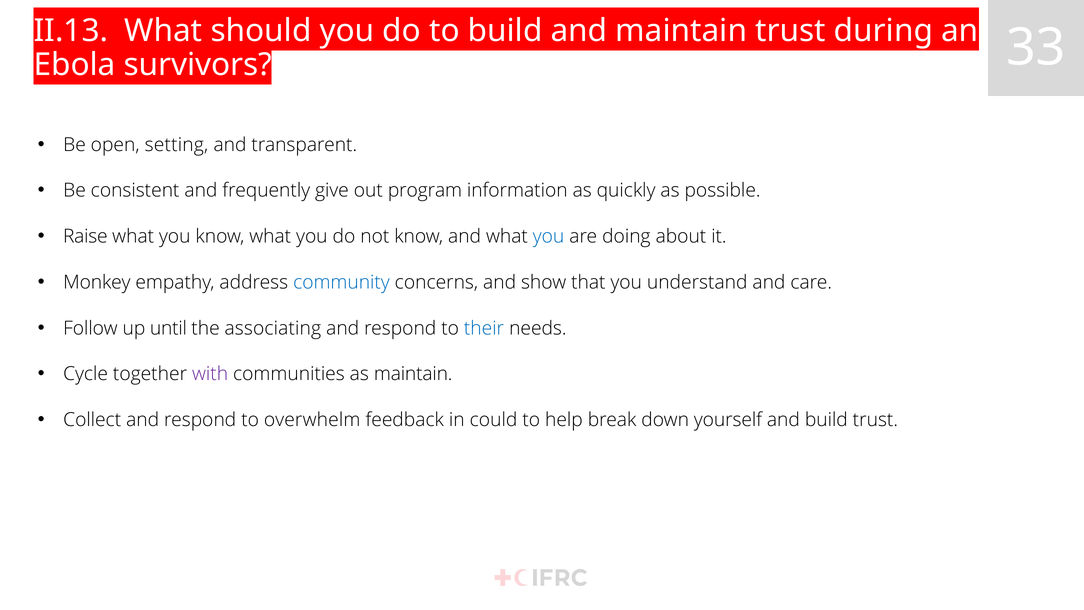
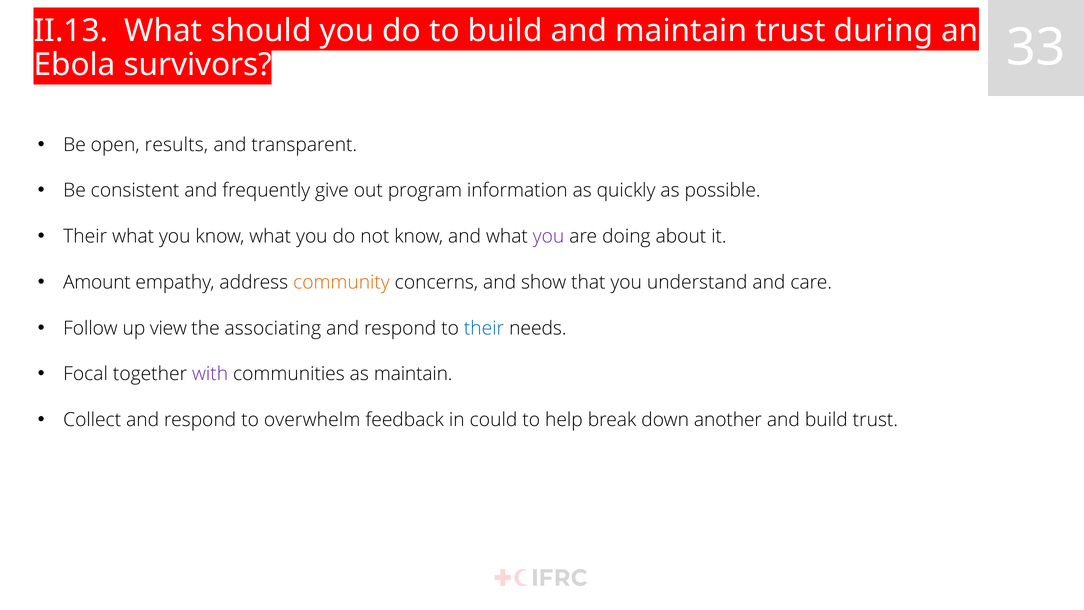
setting: setting -> results (176, 145)
Raise: Raise -> Their (85, 236)
you colour: blue -> purple (549, 236)
Monkey: Monkey -> Amount (97, 282)
community colour: blue -> orange (341, 282)
until: until -> view (168, 328)
Cycle: Cycle -> Focal (86, 374)
yourself: yourself -> another (728, 420)
